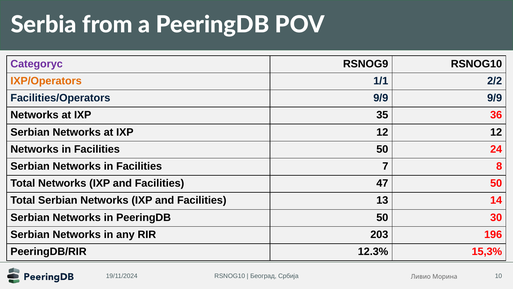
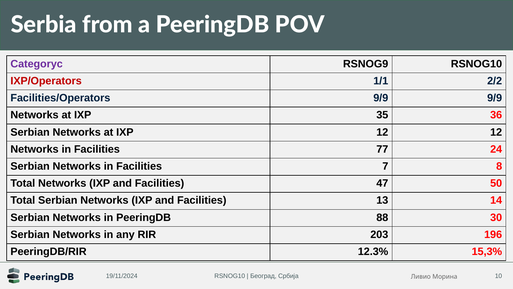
IXP/Operators colour: orange -> red (46, 81)
Facilities 50: 50 -> 77 (382, 149)
PeeringDB 50: 50 -> 88 (382, 217)
